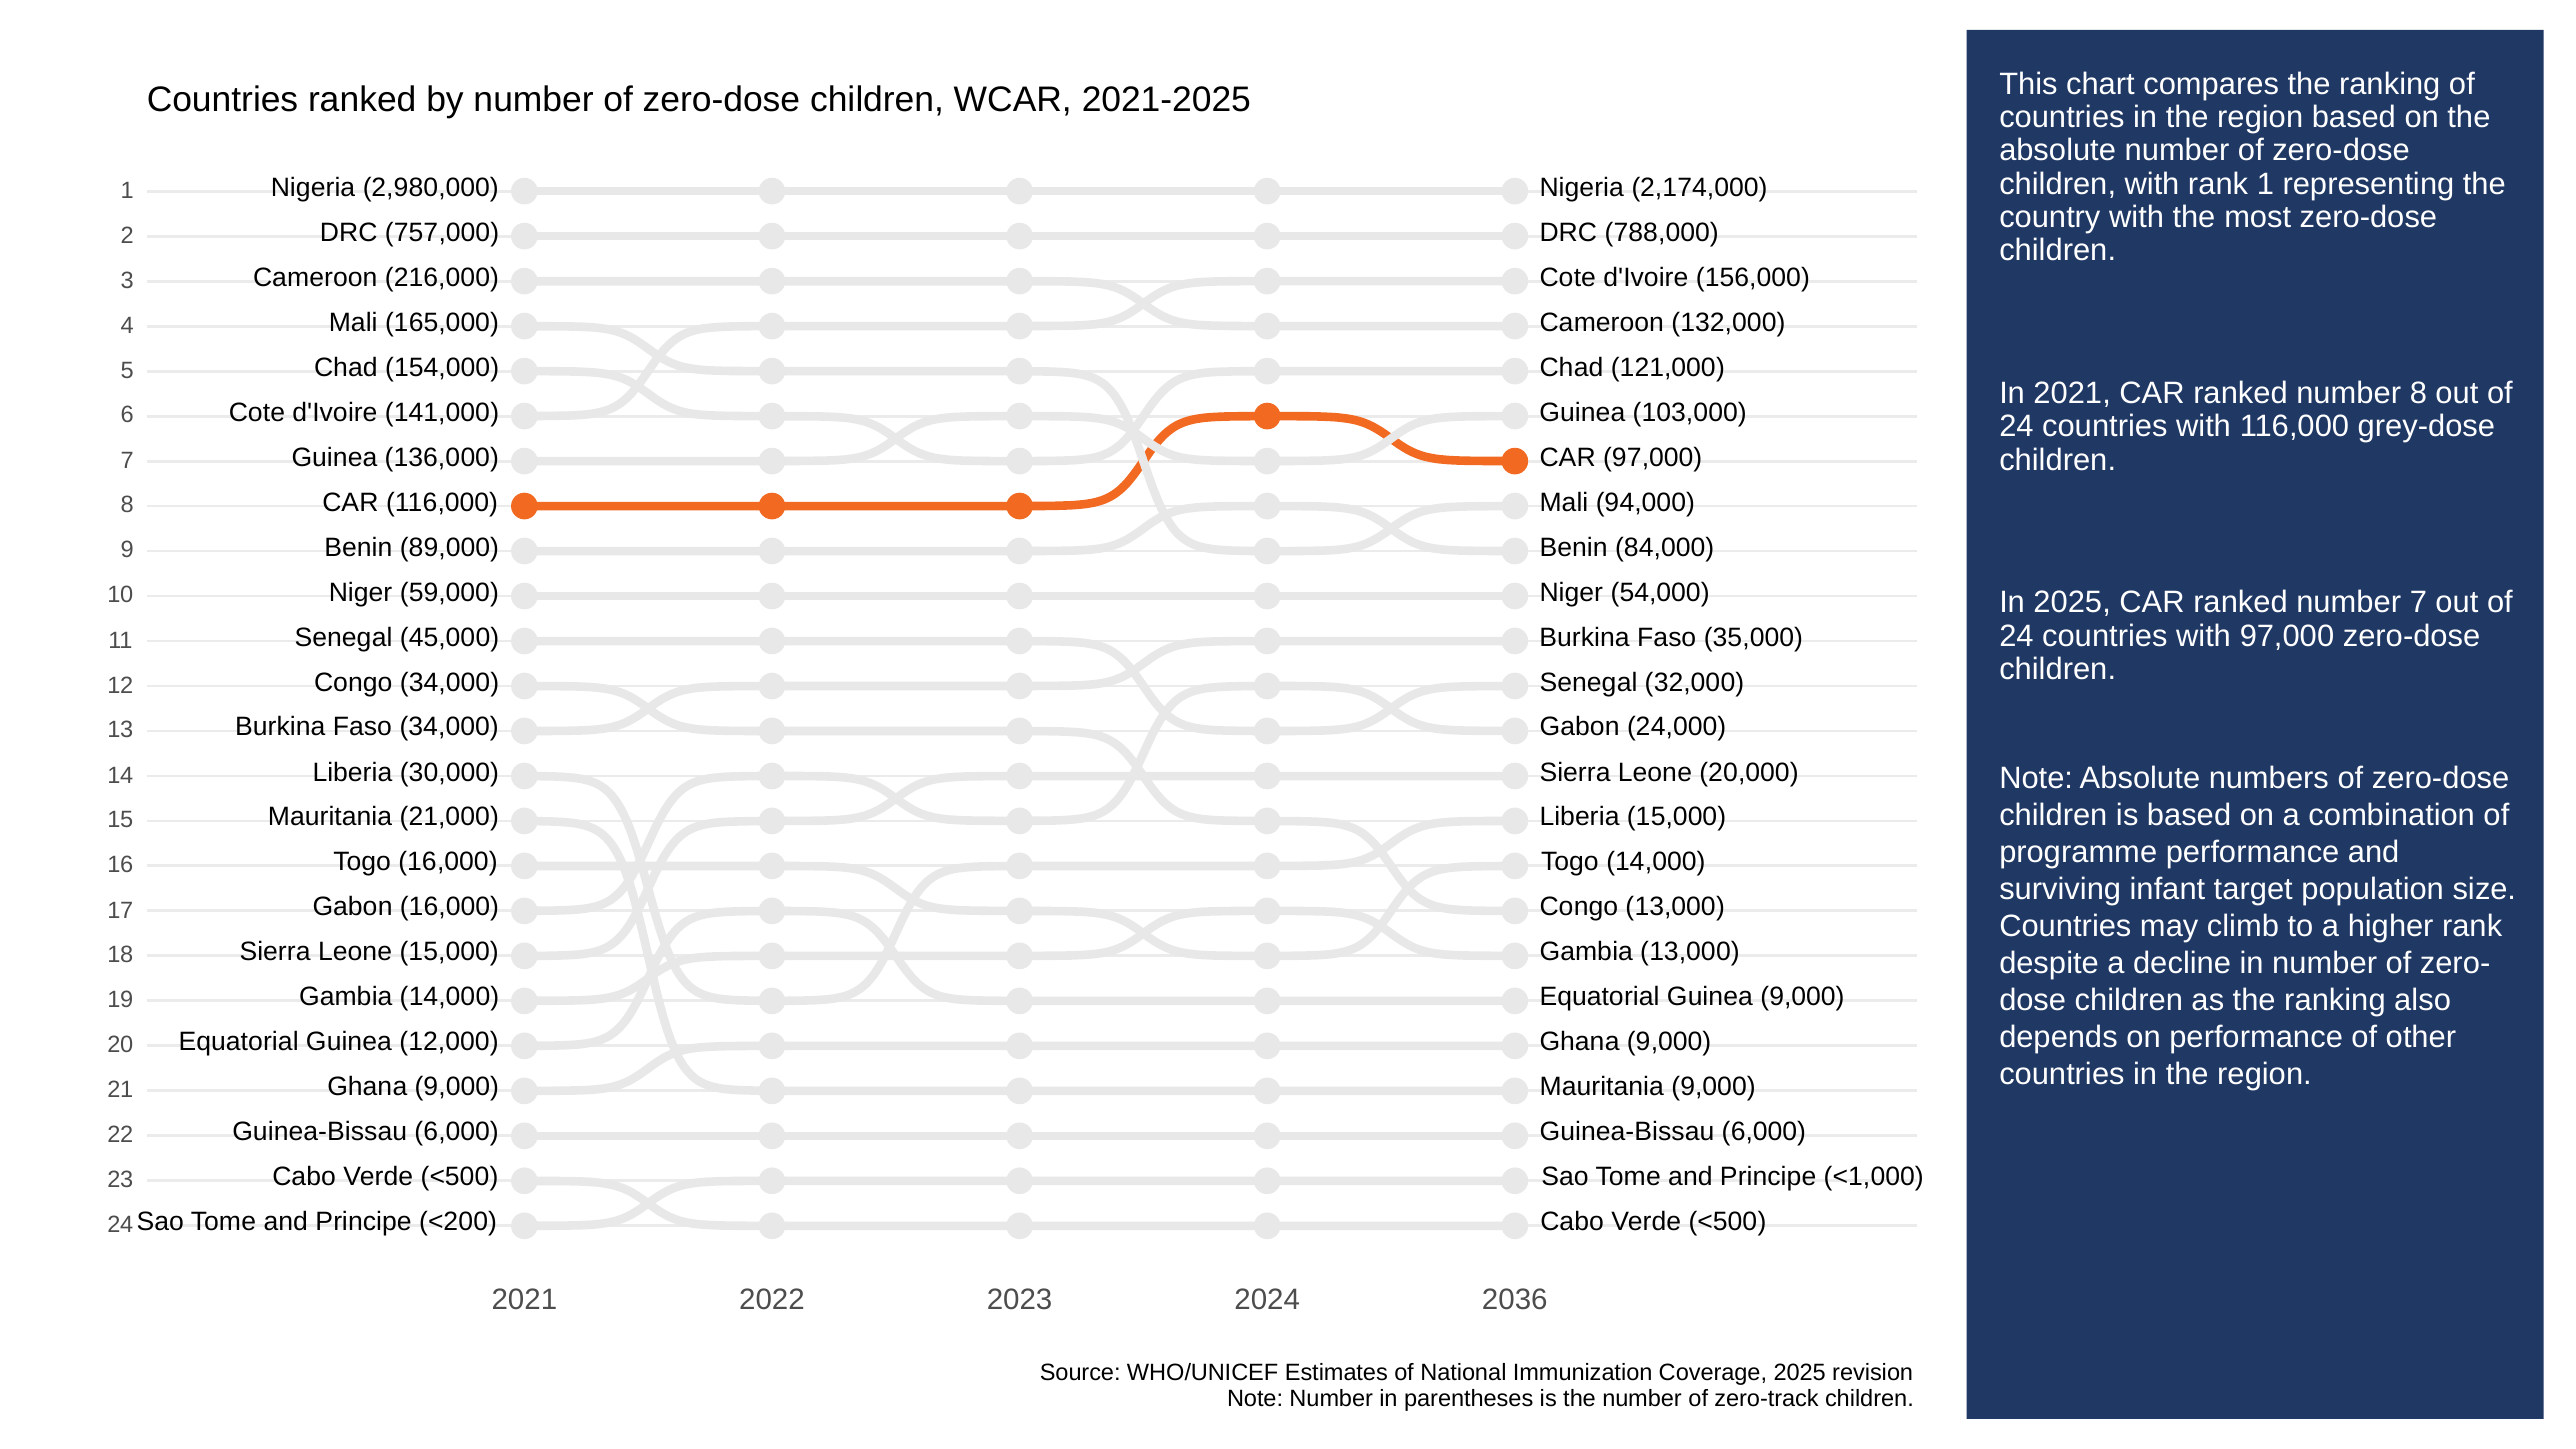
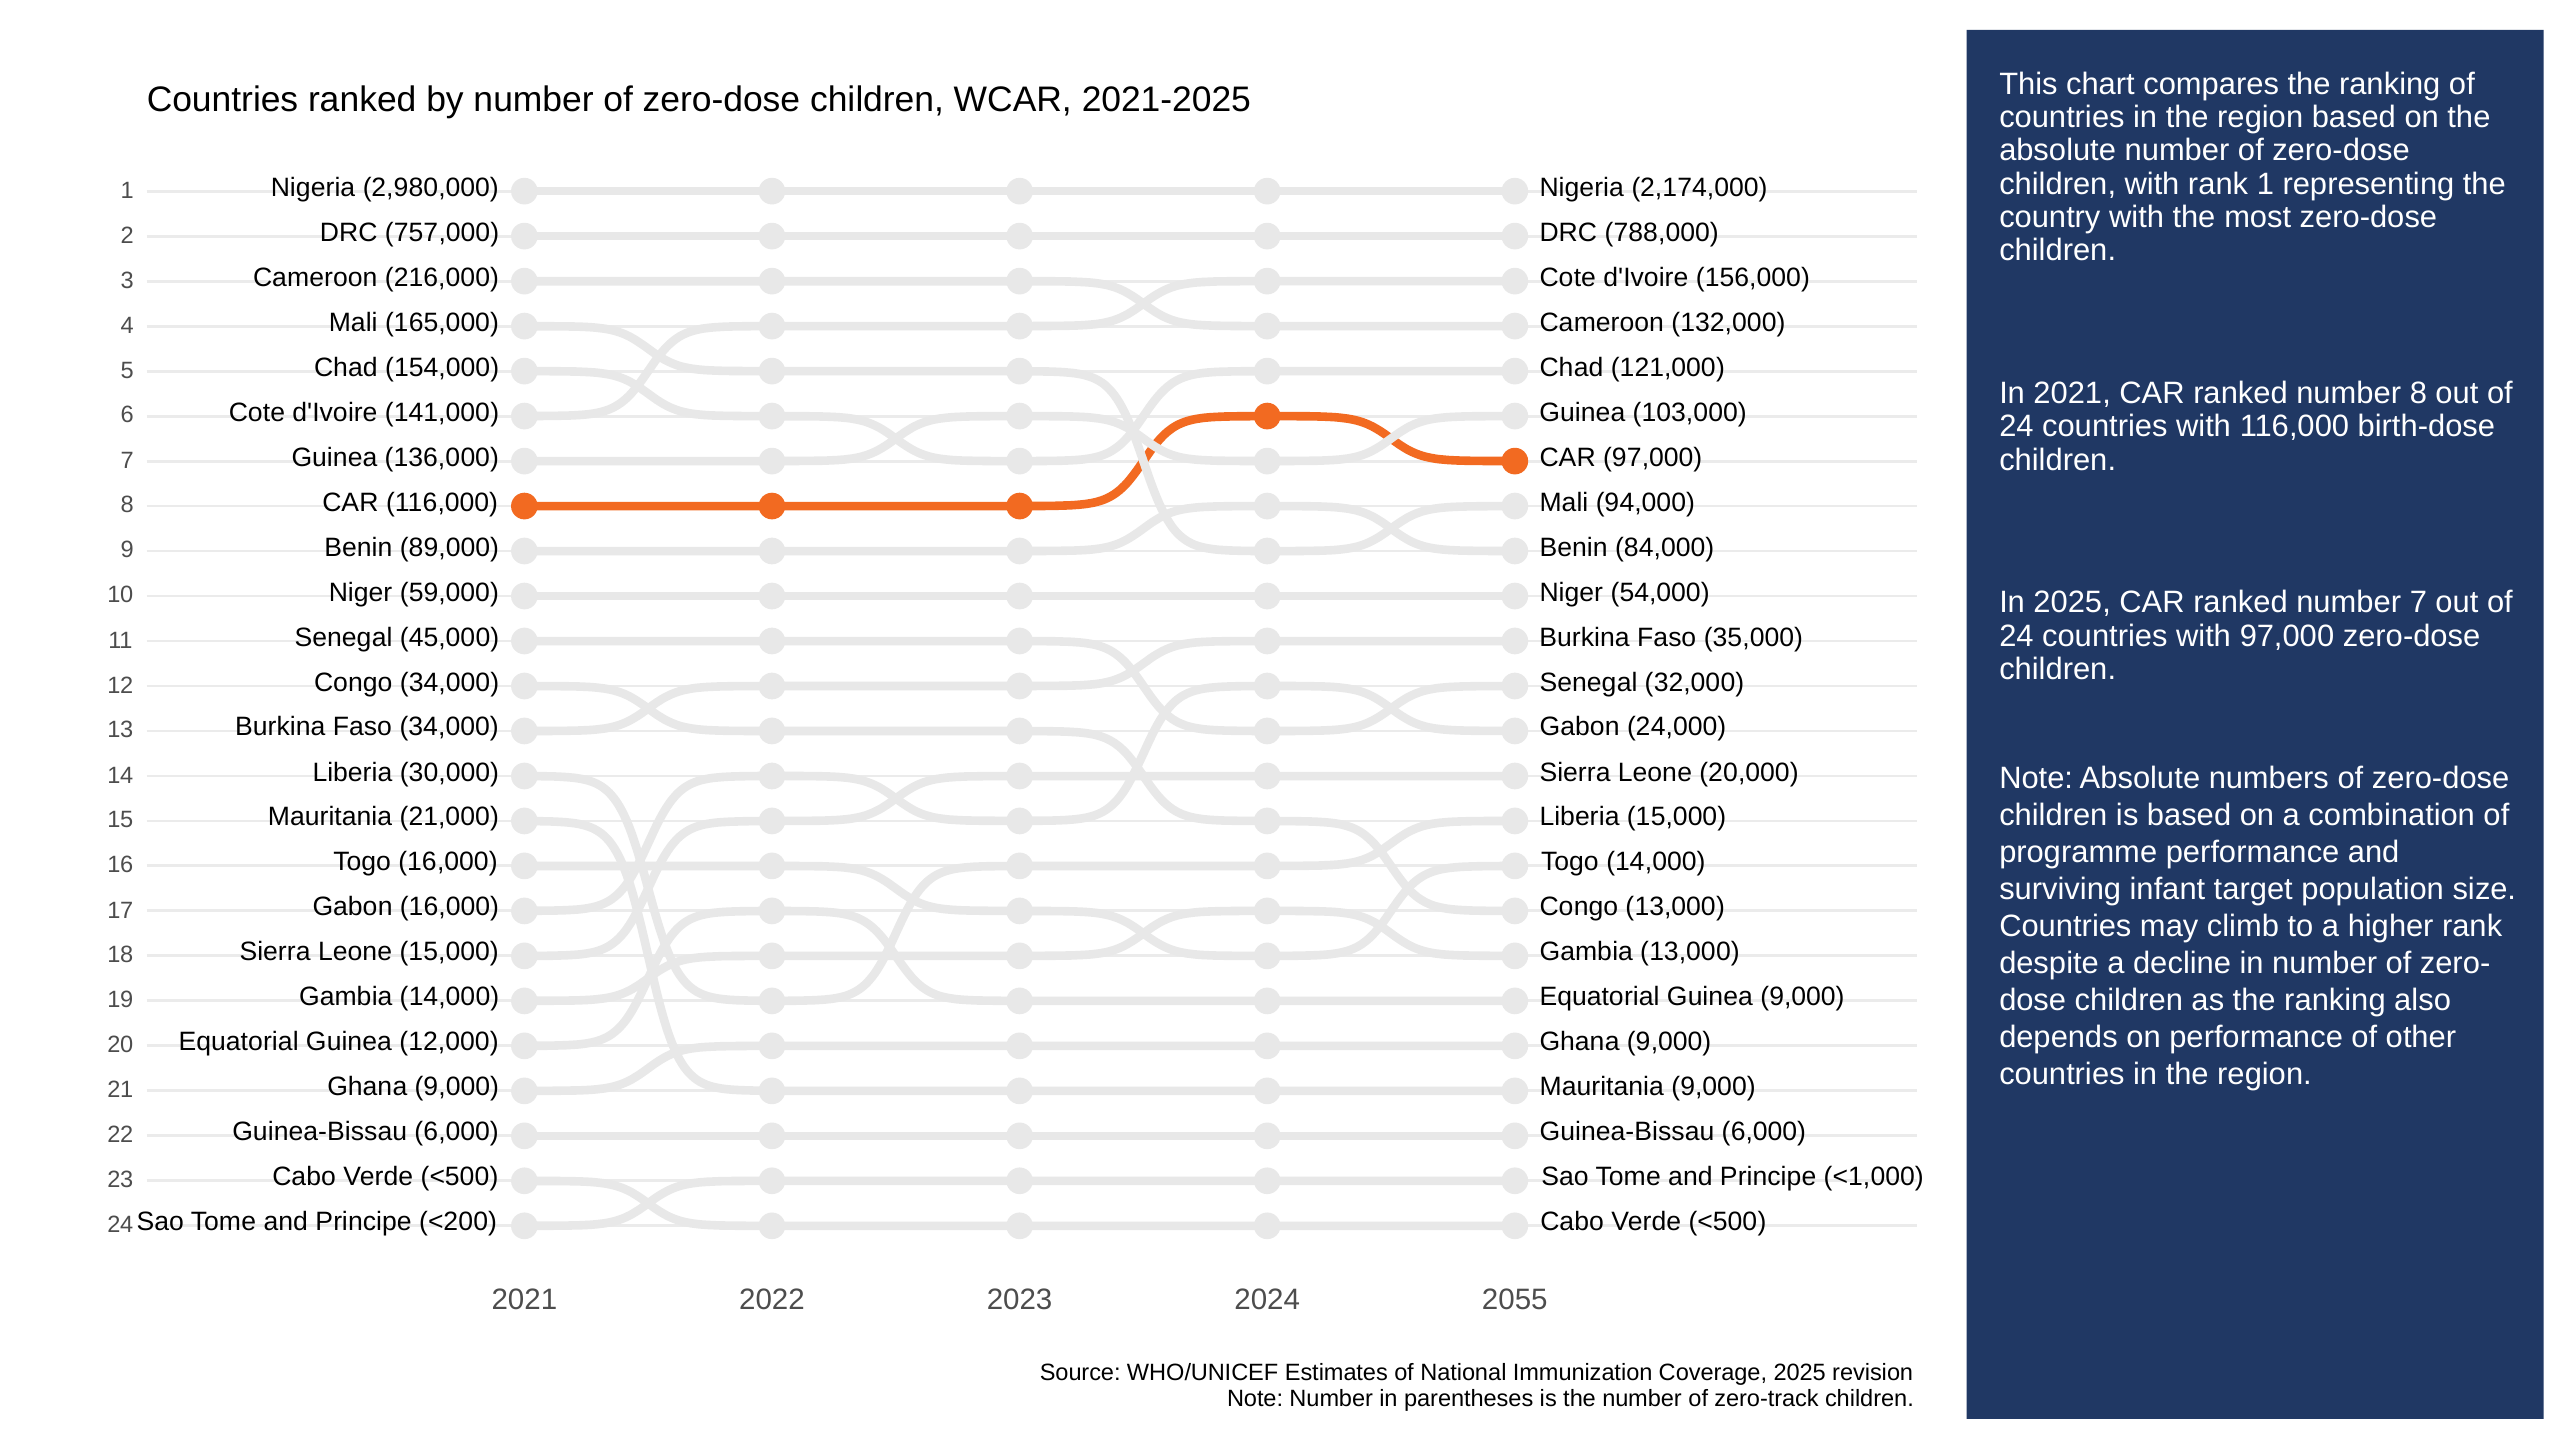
grey-dose: grey-dose -> birth-dose (2426, 427)
2036: 2036 -> 2055 (1515, 1300)
